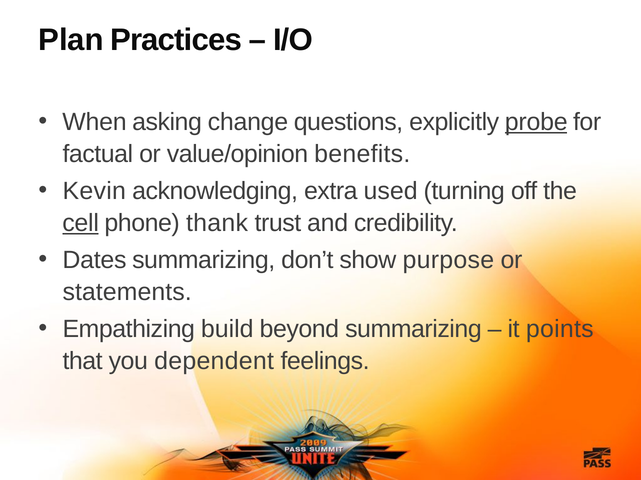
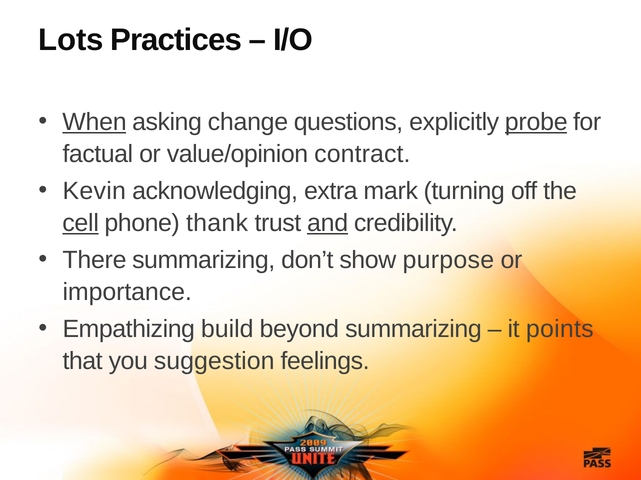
Plan: Plan -> Lots (71, 40)
When underline: none -> present (94, 122)
benefits: benefits -> contract (362, 154)
used: used -> mark (391, 191)
and underline: none -> present (328, 223)
Dates: Dates -> There (94, 260)
statements: statements -> importance (127, 293)
dependent: dependent -> suggestion (214, 362)
